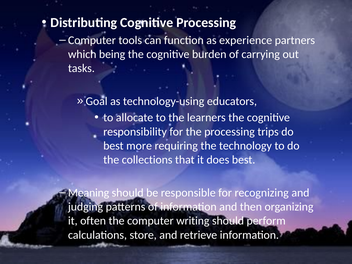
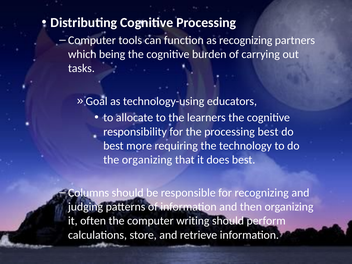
as experience: experience -> recognizing (246, 40)
processing trips: trips -> best (268, 132)
the collections: collections -> organizing (147, 160)
Meaning: Meaning -> Columns (89, 193)
